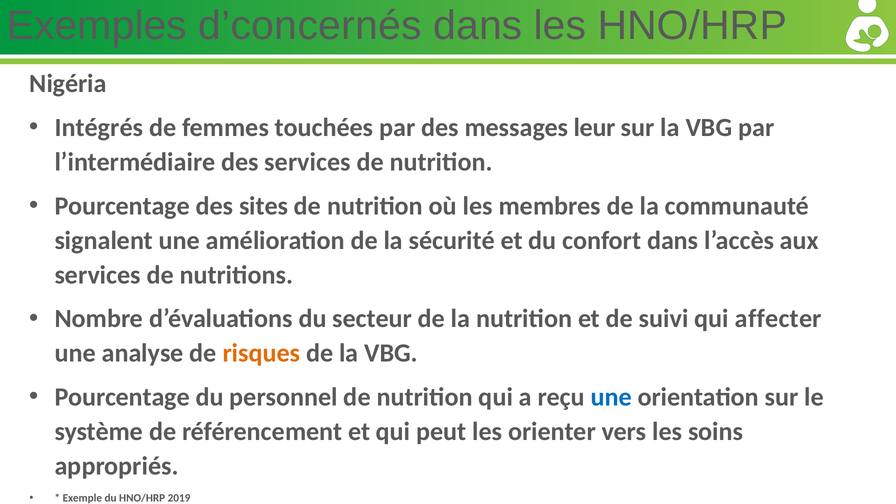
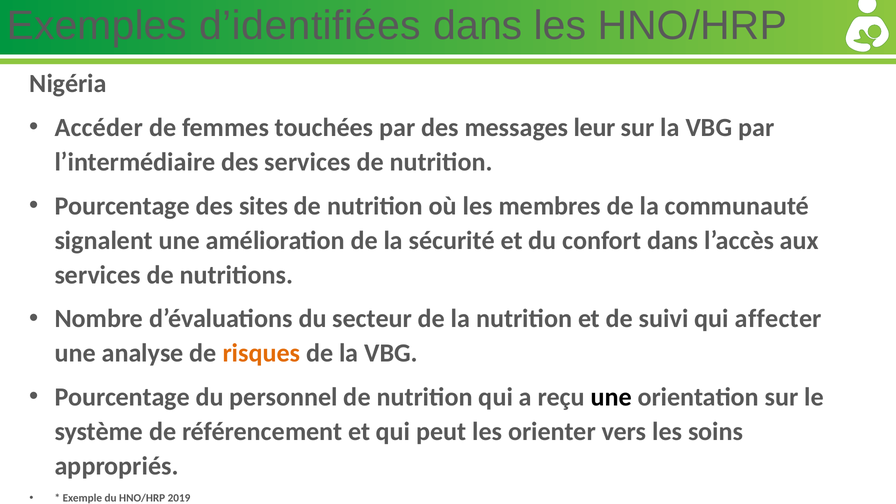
d’concernés: d’concernés -> d’identifiées (310, 26)
Intégrés: Intégrés -> Accéder (99, 128)
une colour: blue -> black (611, 397)
